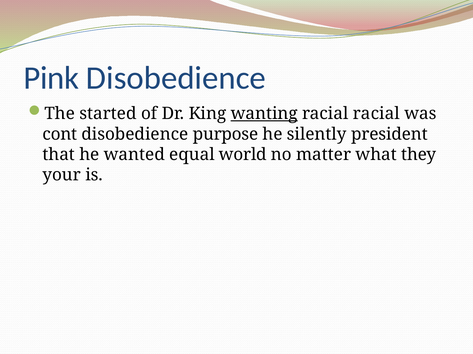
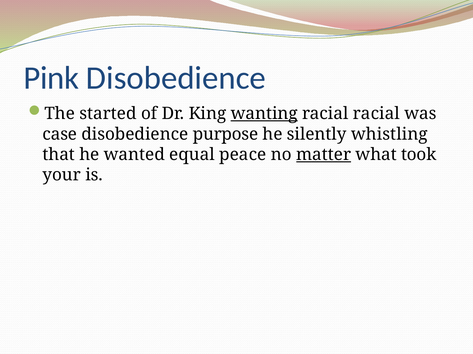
cont: cont -> case (60, 134)
president: president -> whistling (389, 134)
world: world -> peace (243, 155)
matter underline: none -> present (324, 155)
they: they -> took (419, 155)
